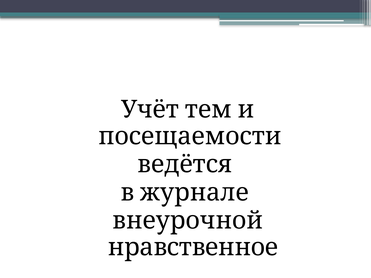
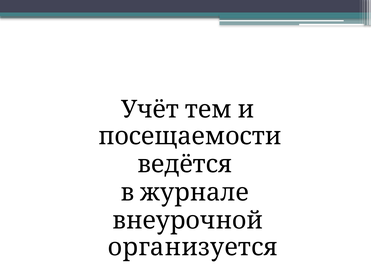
нравственное: нравственное -> организуется (193, 247)
